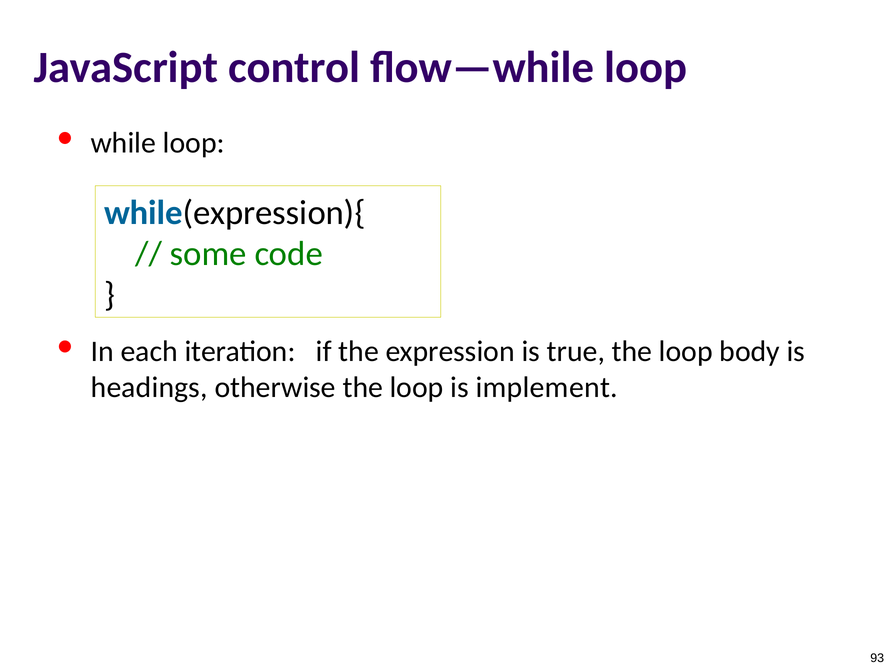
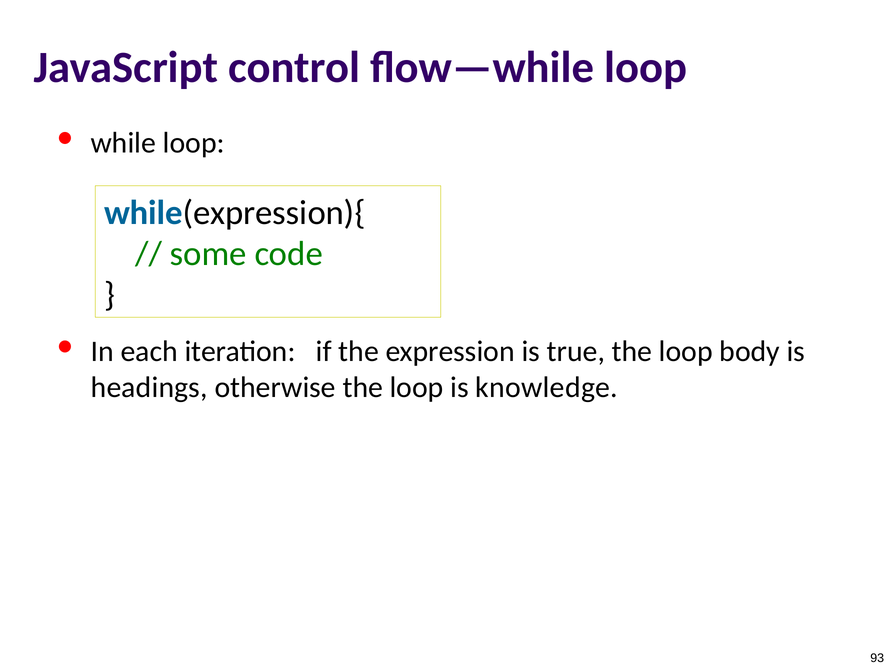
implement: implement -> knowledge (547, 387)
